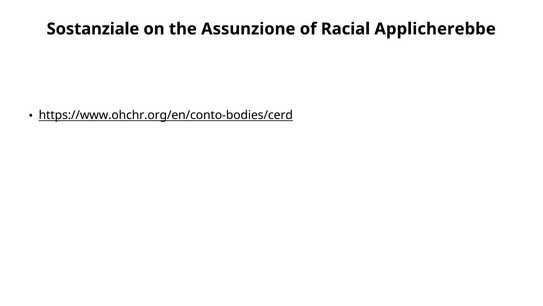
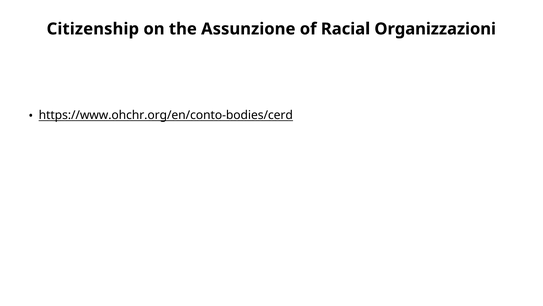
Sostanziale: Sostanziale -> Citizenship (93, 29)
Applicherebbe: Applicherebbe -> Organizzazioni (435, 29)
